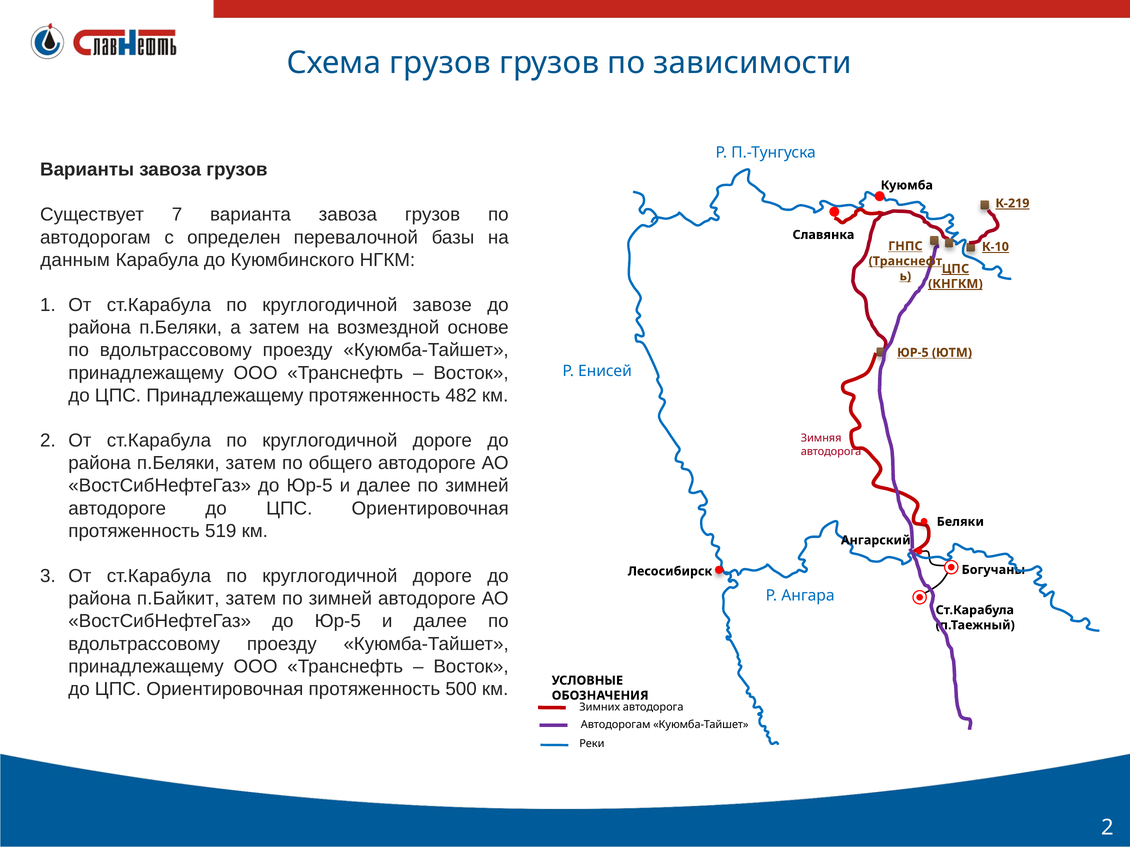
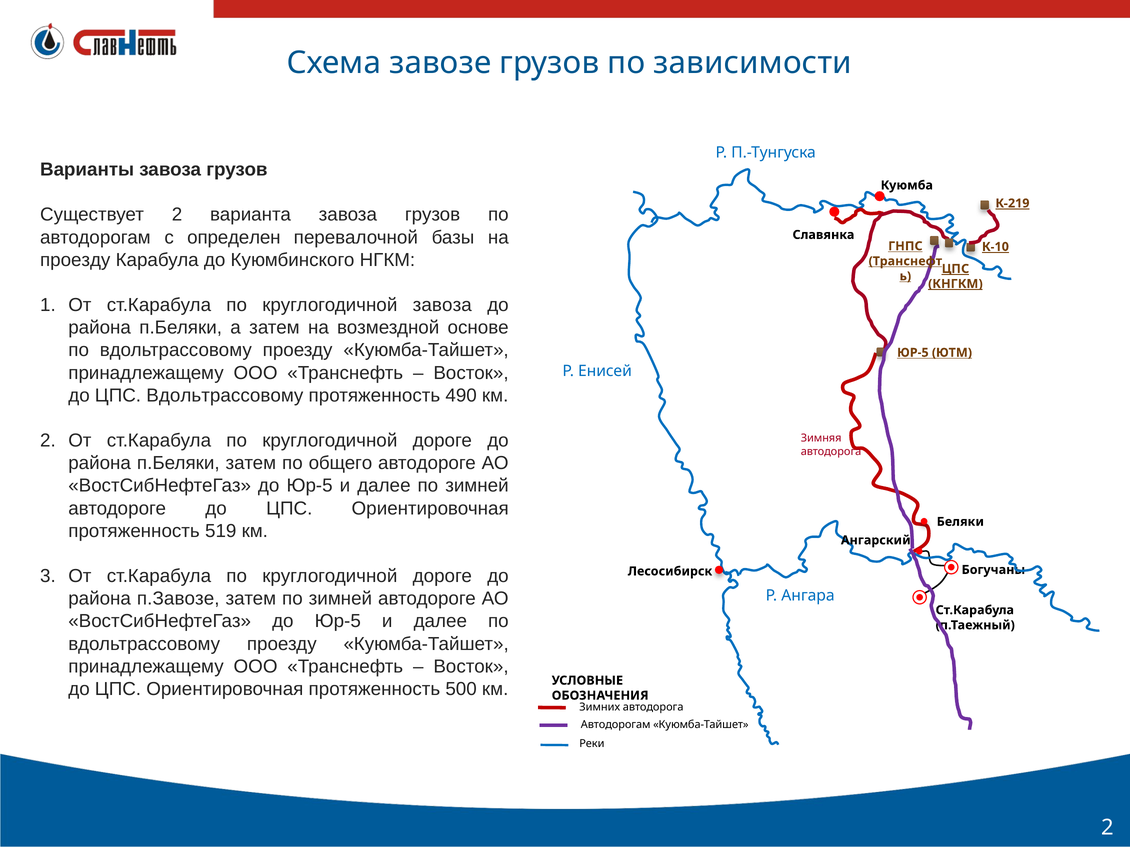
Схема грузов: грузов -> завозе (440, 63)
Существует 7: 7 -> 2 (177, 215)
данным: данным -> проезду (75, 260)
круглогодичной завозе: завозе -> завоза (442, 305)
ЦПС Принадлежащему: Принадлежащему -> Вдольтрассовому (225, 396)
482: 482 -> 490 (461, 396)
п.Байкит: п.Байкит -> п.Завозе (178, 599)
